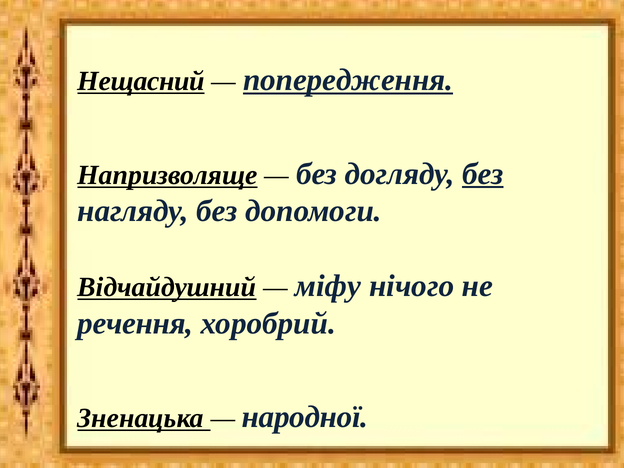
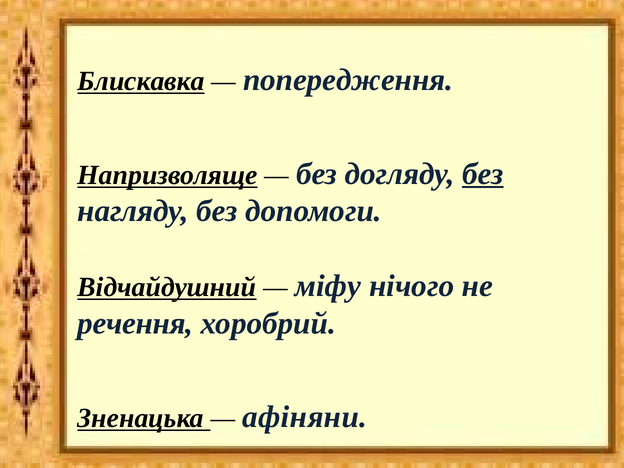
Нещасний: Нещасний -> Блискавка (141, 81)
попередження underline: present -> none (348, 80)
народної: народної -> афіняни (305, 417)
